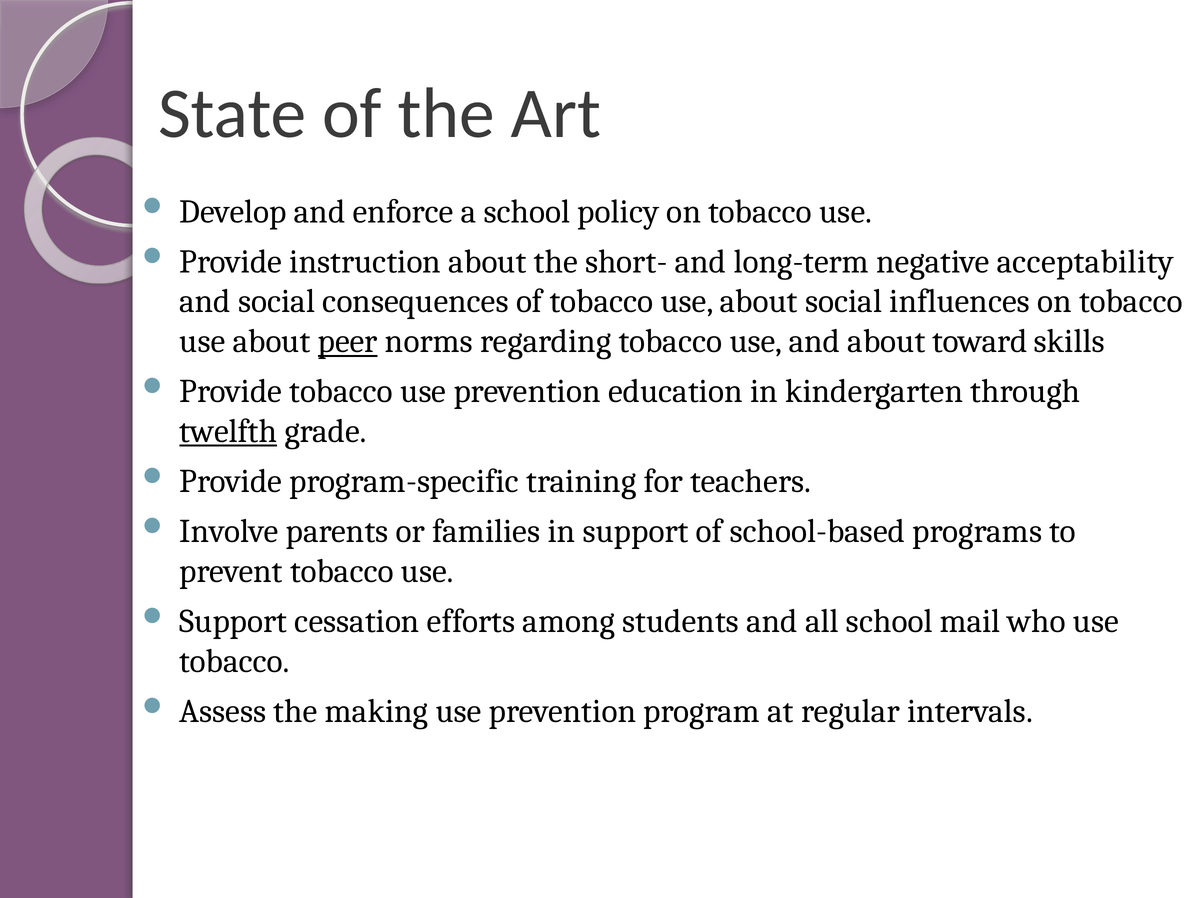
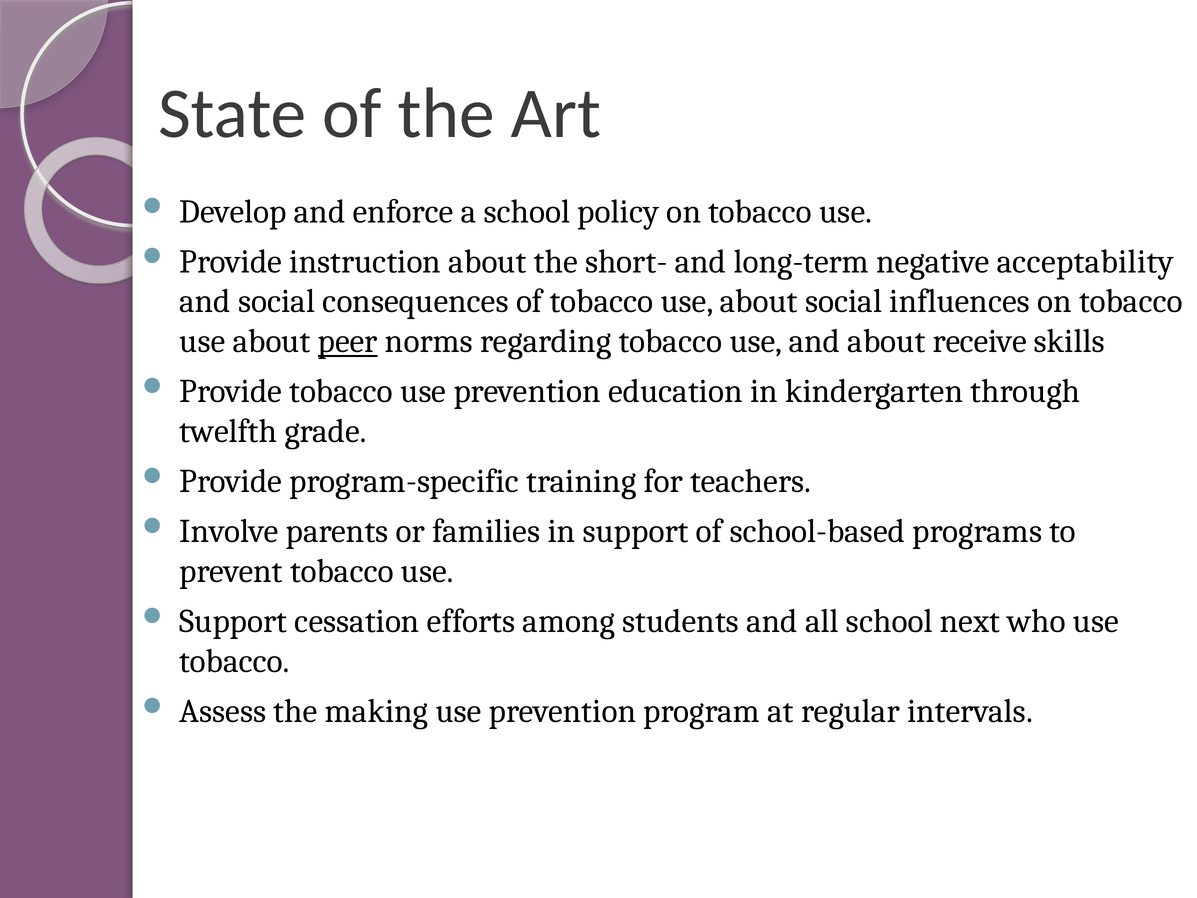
toward: toward -> receive (980, 341)
twelfth underline: present -> none (228, 431)
mail: mail -> next (970, 621)
